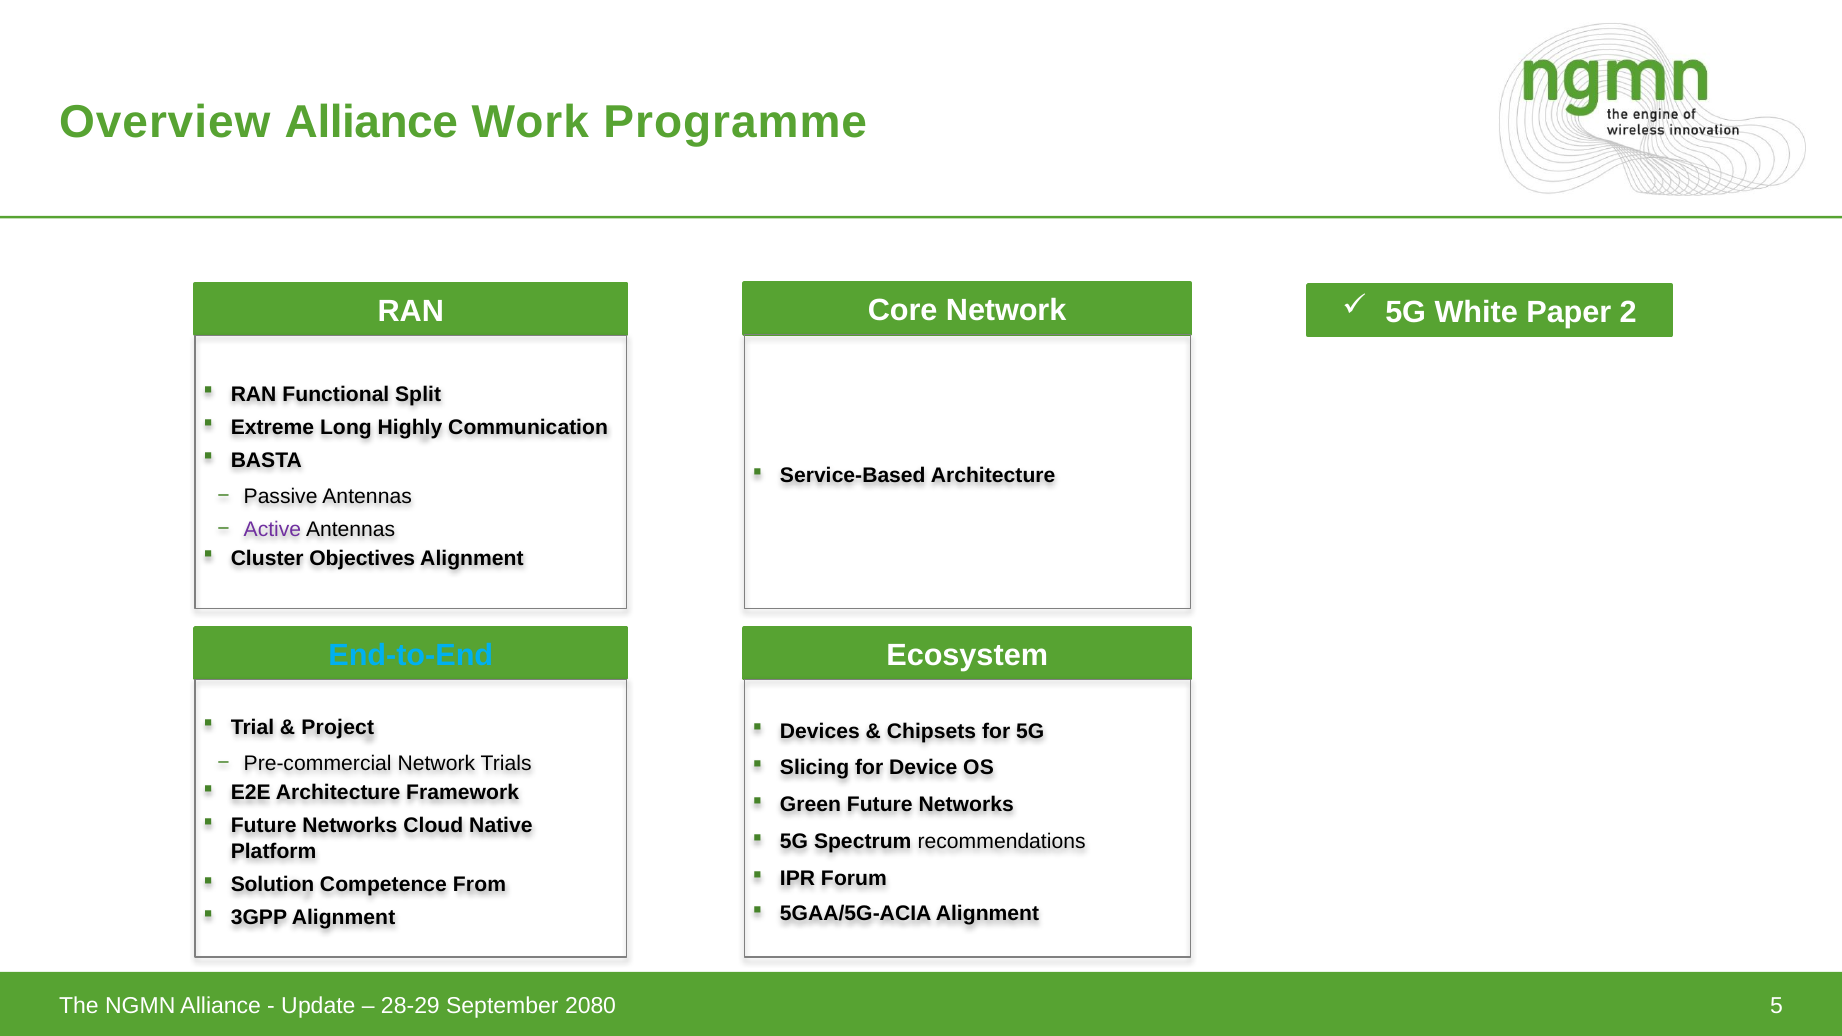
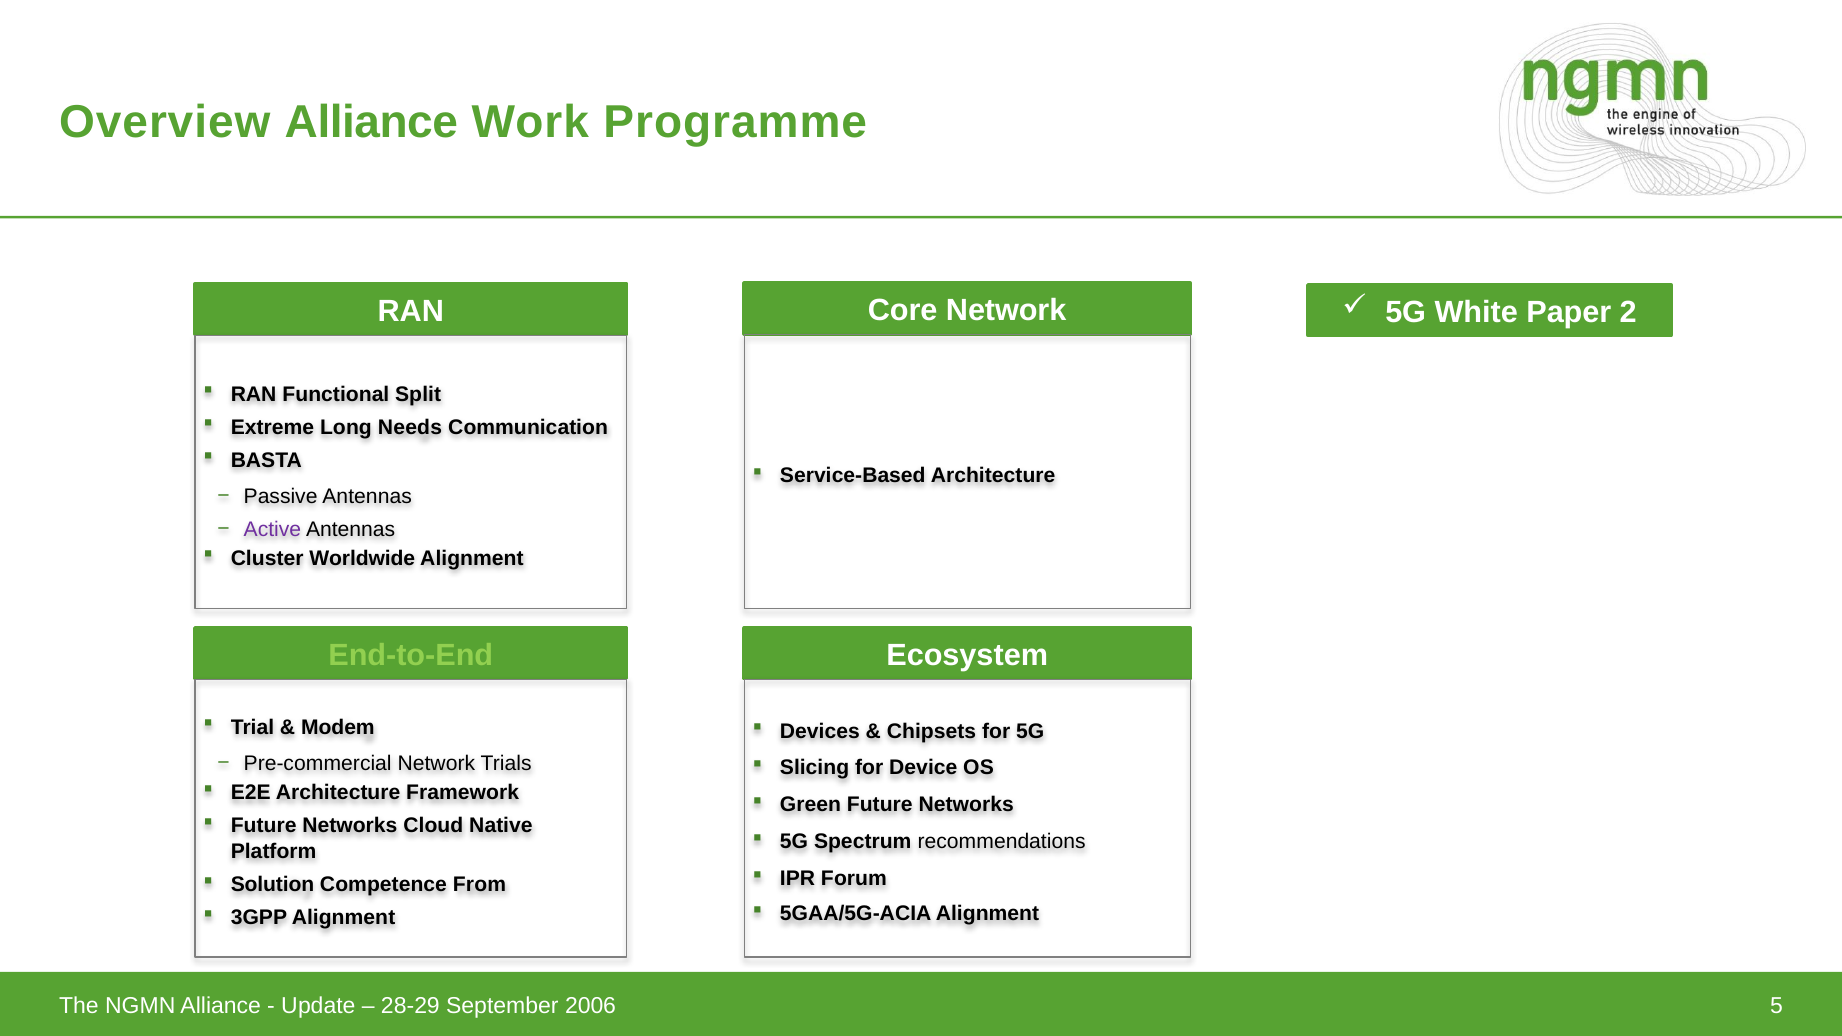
Highly: Highly -> Needs (410, 427)
Objectives: Objectives -> Worldwide (362, 558)
End-to-End colour: light blue -> light green (411, 656)
Project: Project -> Modem (338, 727)
2080: 2080 -> 2006 (591, 1006)
